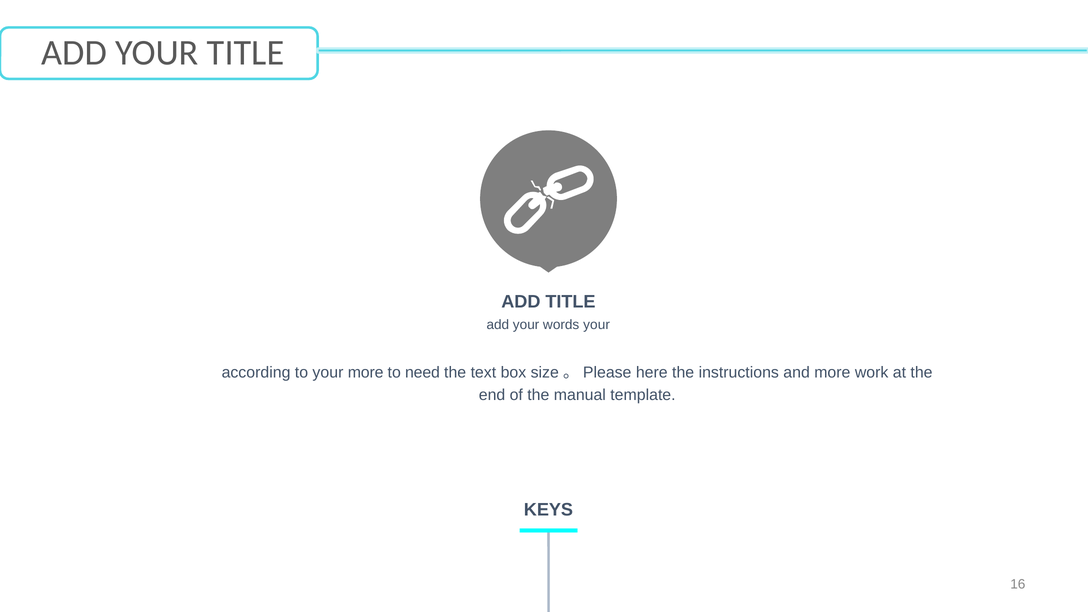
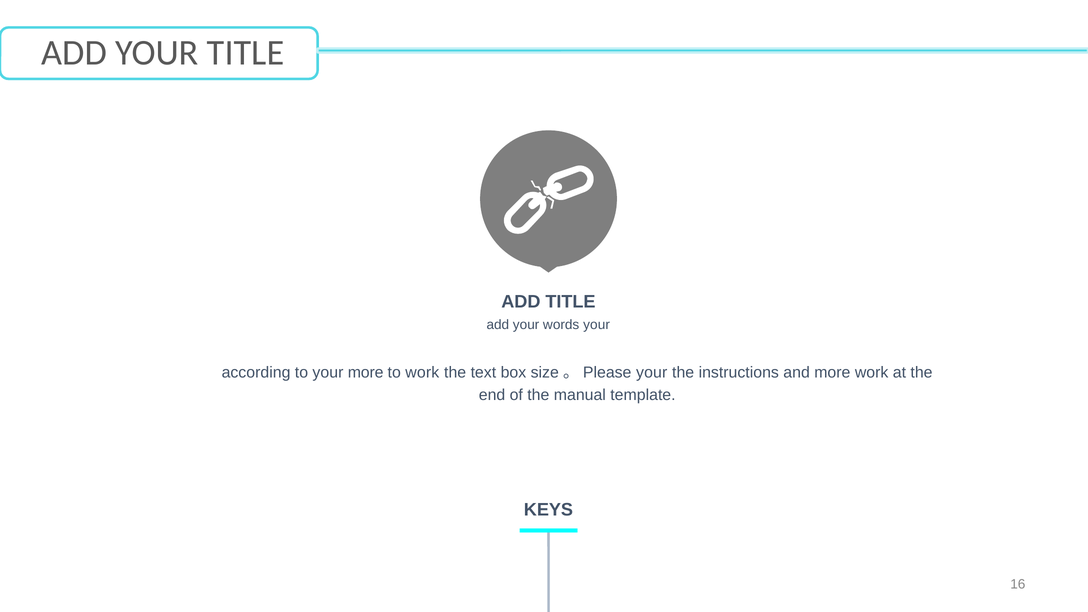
to need: need -> work (422, 372)
here: here -> your (652, 372)
